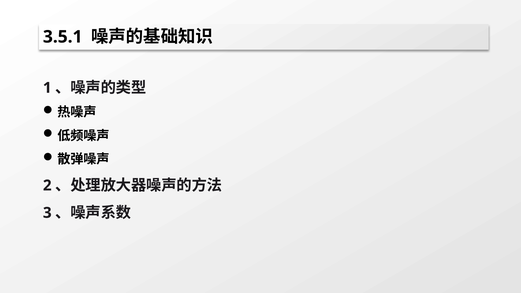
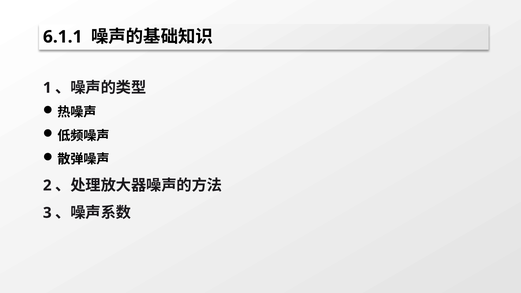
3.5.1: 3.5.1 -> 6.1.1 (63, 37)
